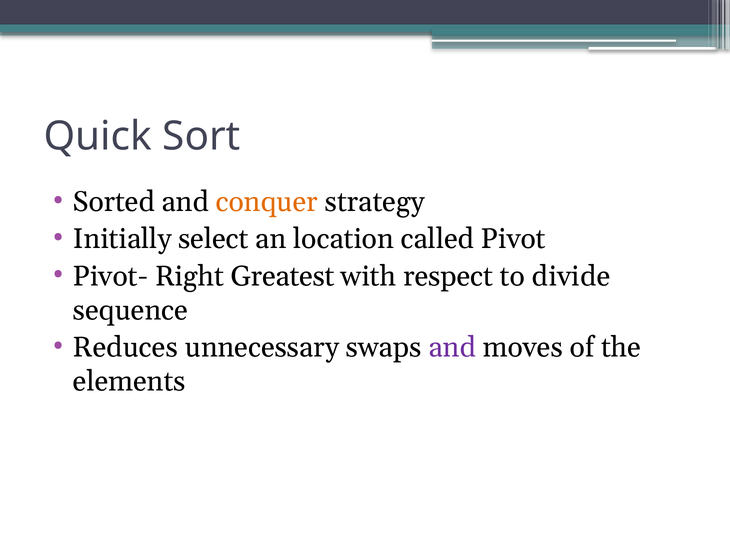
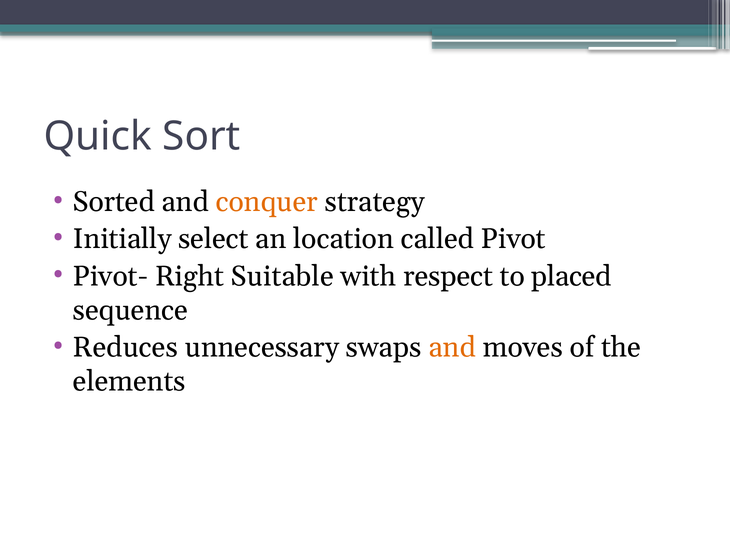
Greatest: Greatest -> Suitable (282, 276)
divide: divide -> placed (571, 276)
and colour: purple -> orange (452, 348)
